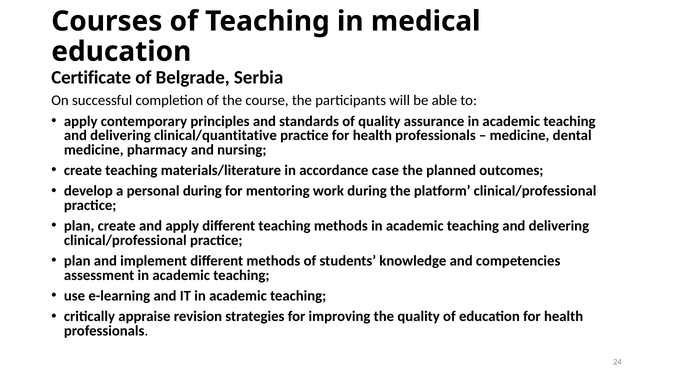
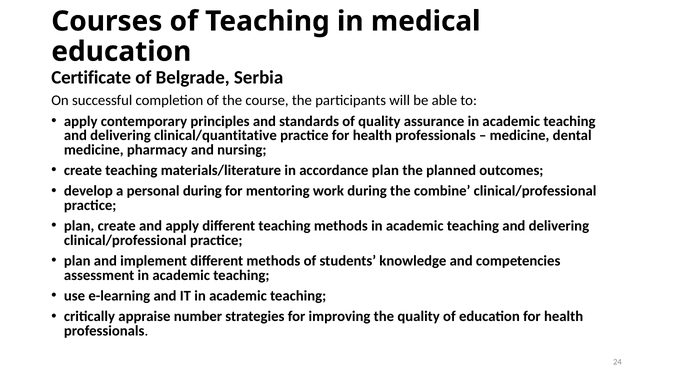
accordance case: case -> plan (385, 170)
platform: platform -> combine (442, 191)
revision: revision -> number (198, 316)
